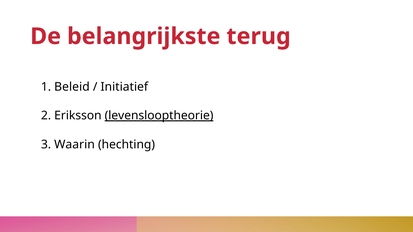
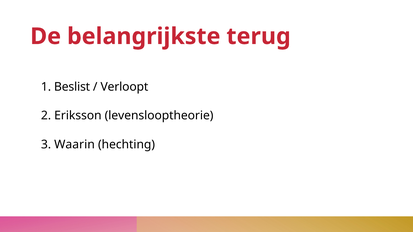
Beleid: Beleid -> Beslist (72, 87)
Initiatief: Initiatief -> Verloopt (124, 87)
levenslooptheorie underline: present -> none (159, 116)
